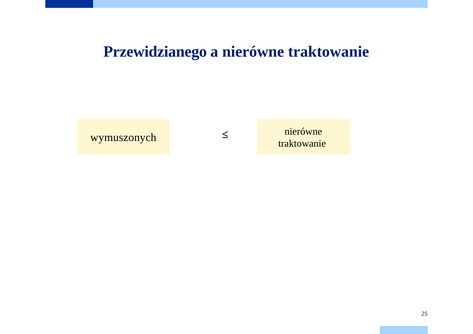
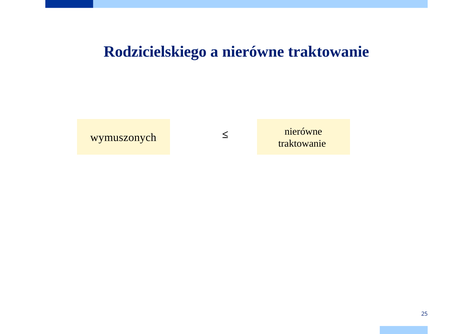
Przewidzianego: Przewidzianego -> Rodzicielskiego (155, 52)
